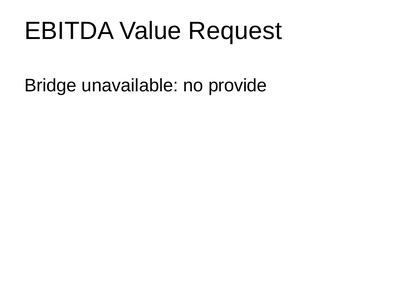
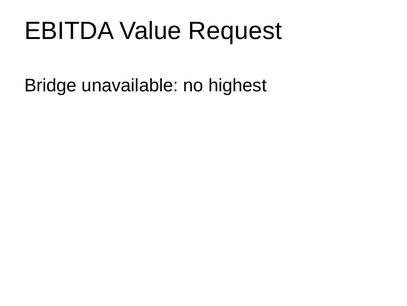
provide: provide -> highest (238, 85)
